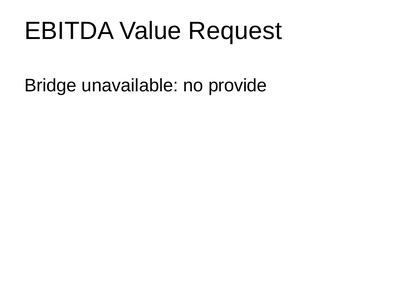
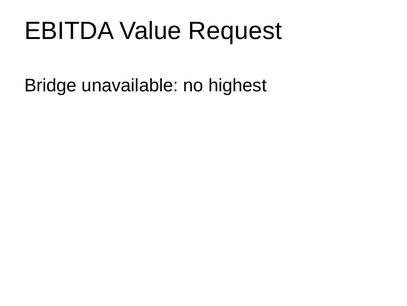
provide: provide -> highest (238, 85)
